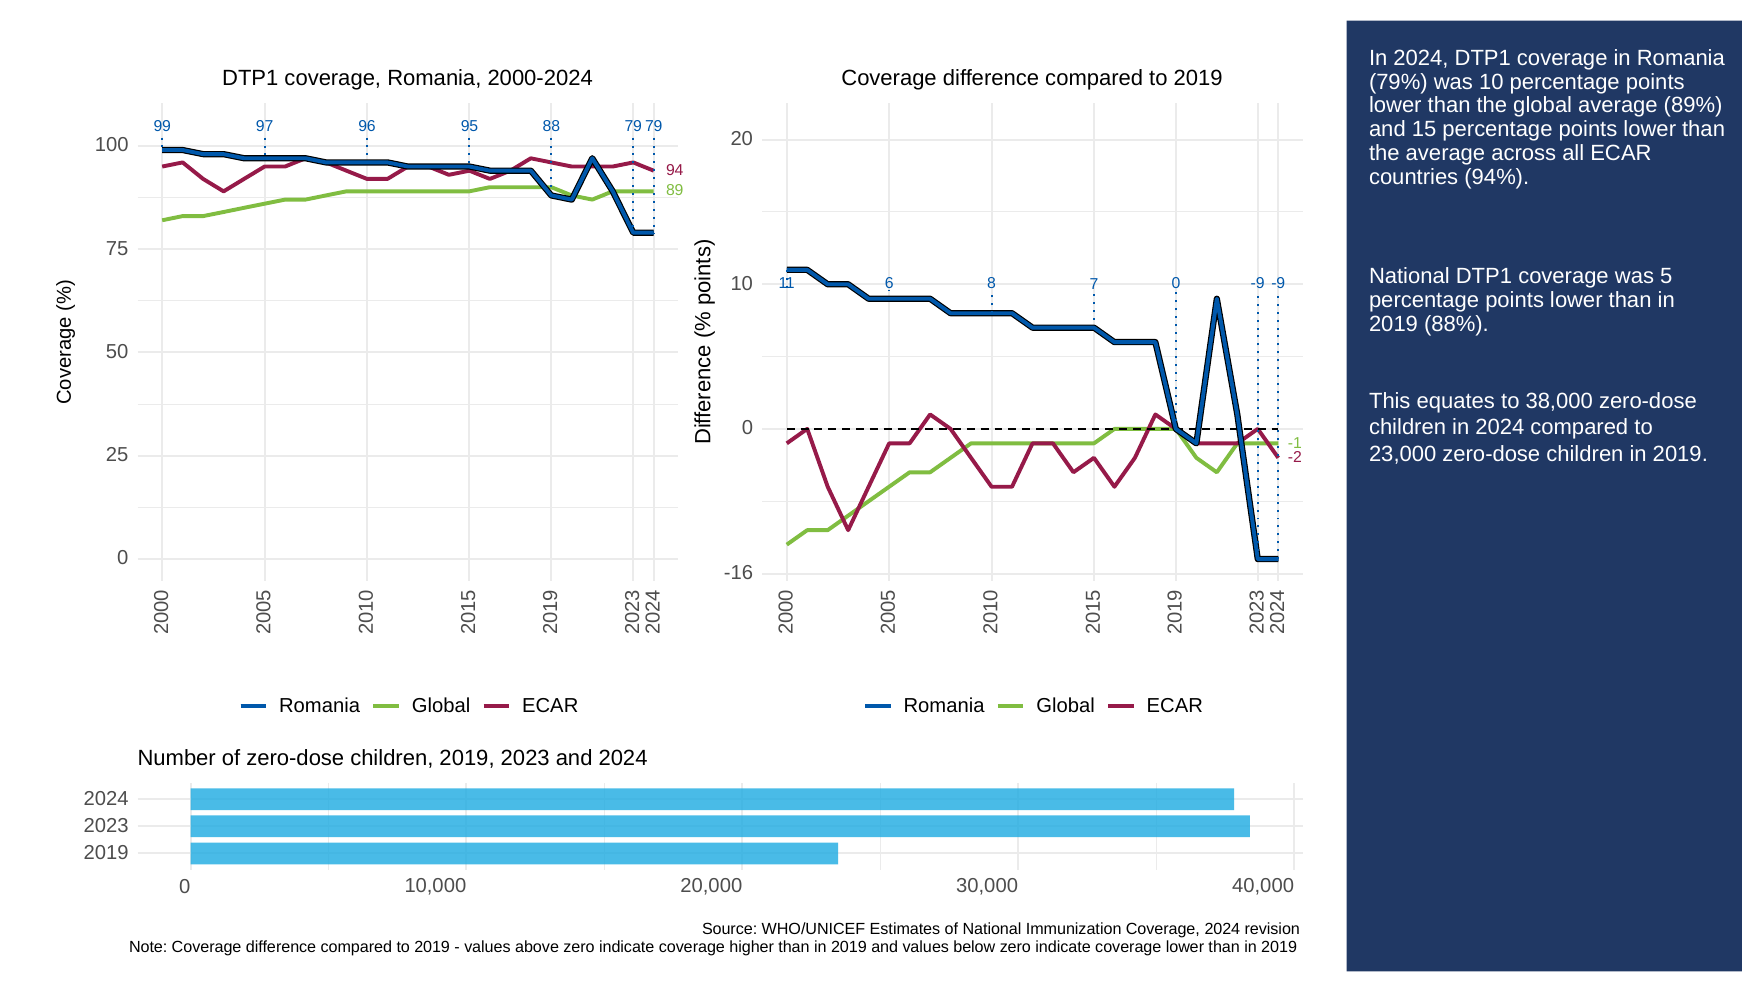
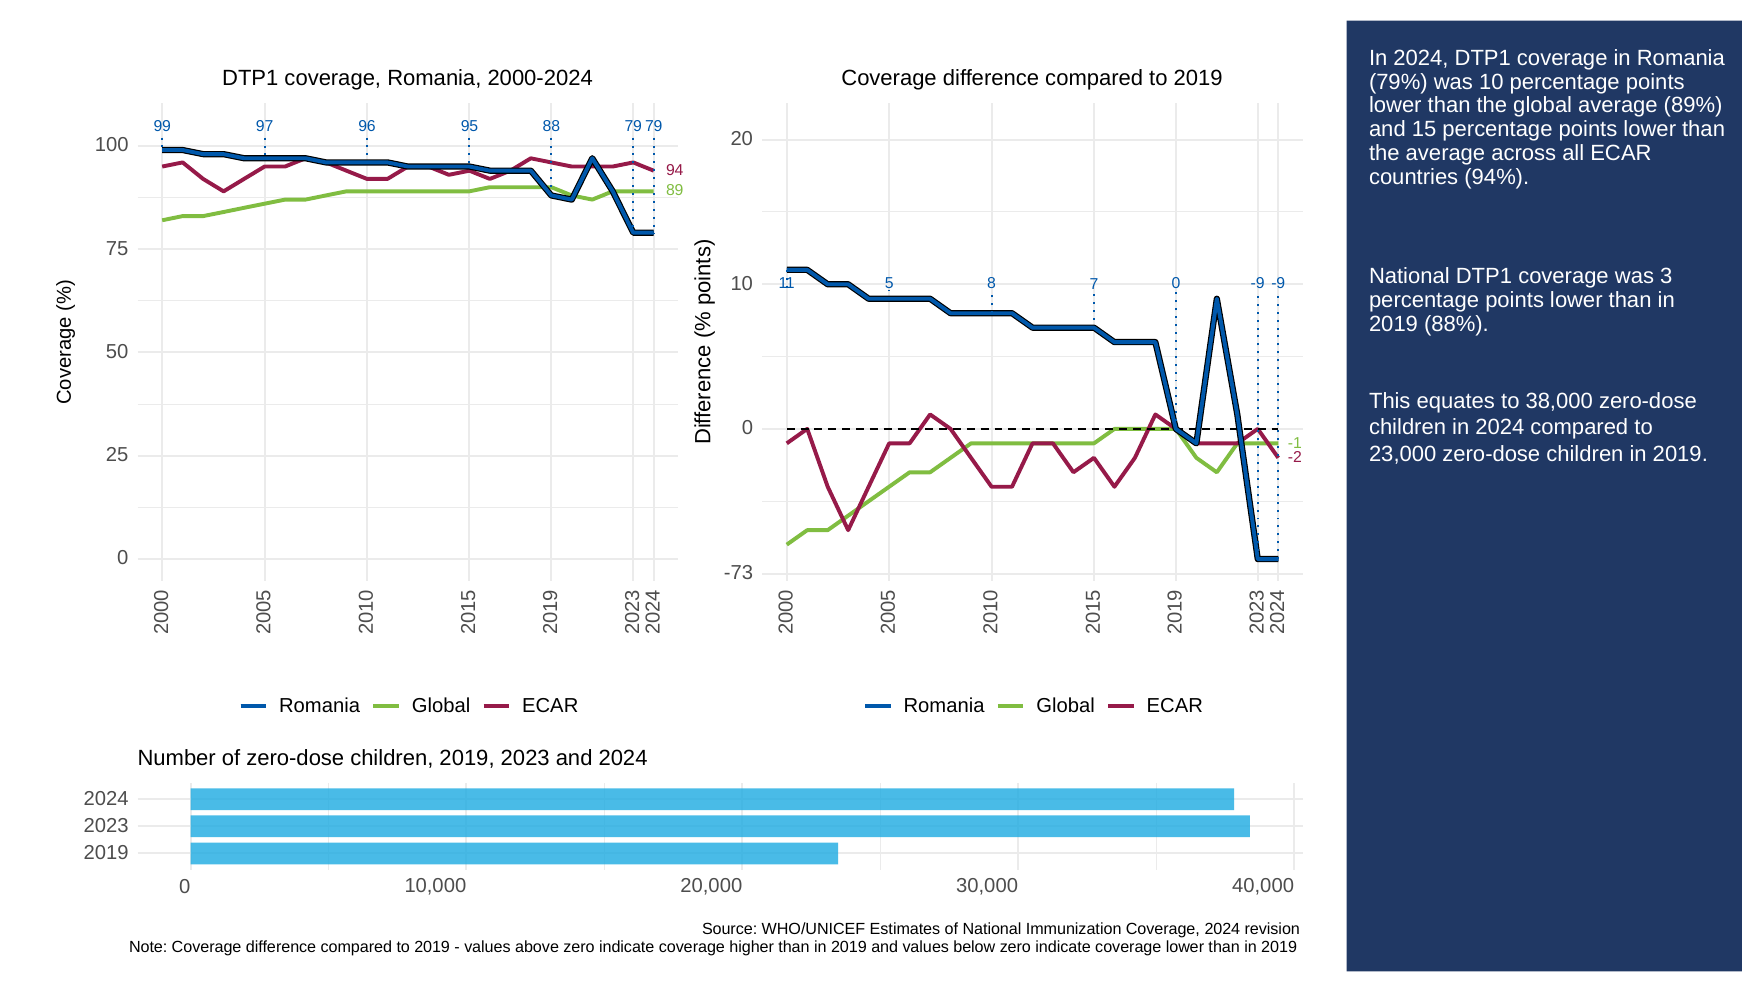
was 5: 5 -> 3 (1666, 277)
11 6: 6 -> 5 (889, 284)
-16: -16 -> -73 (738, 573)
